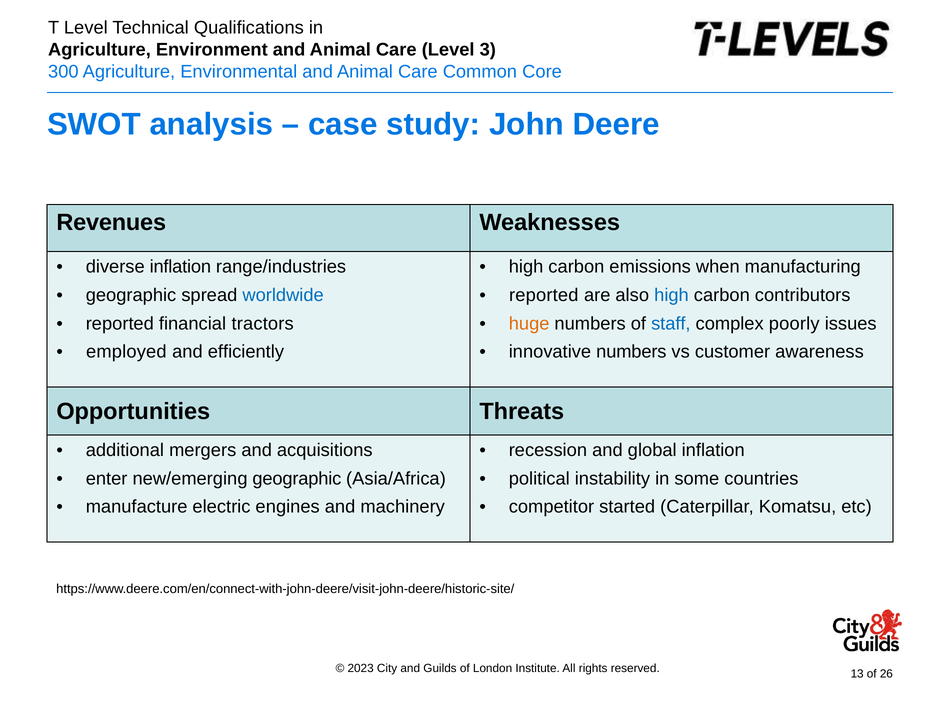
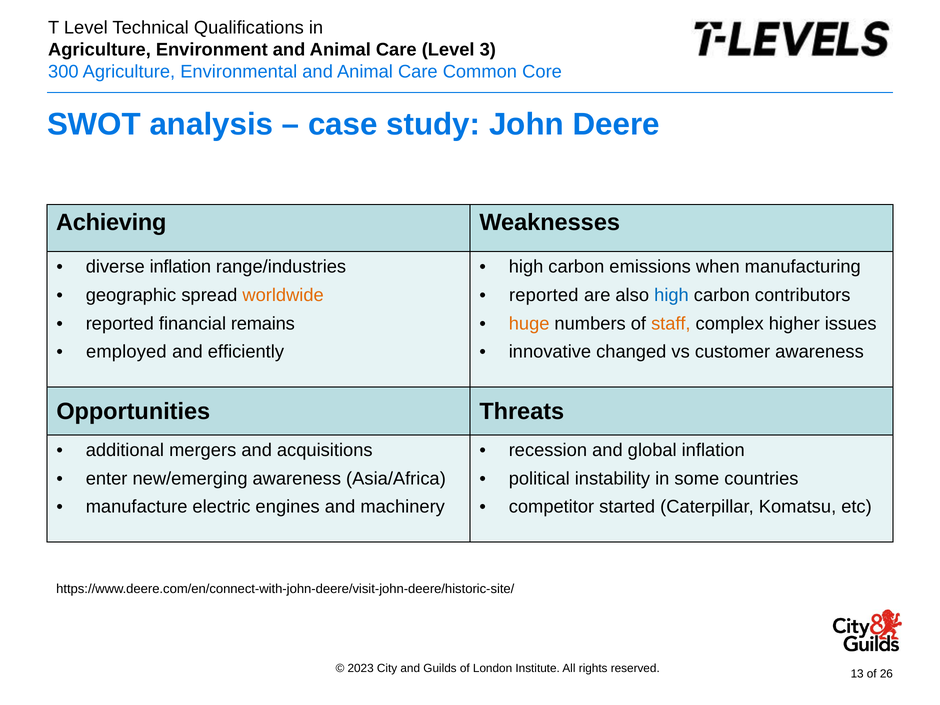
Revenues: Revenues -> Achieving (111, 223)
worldwide colour: blue -> orange (283, 295)
tractors: tractors -> remains (263, 324)
staff colour: blue -> orange (671, 324)
poorly: poorly -> higher (794, 324)
innovative numbers: numbers -> changed (631, 352)
new/emerging geographic: geographic -> awareness (297, 478)
